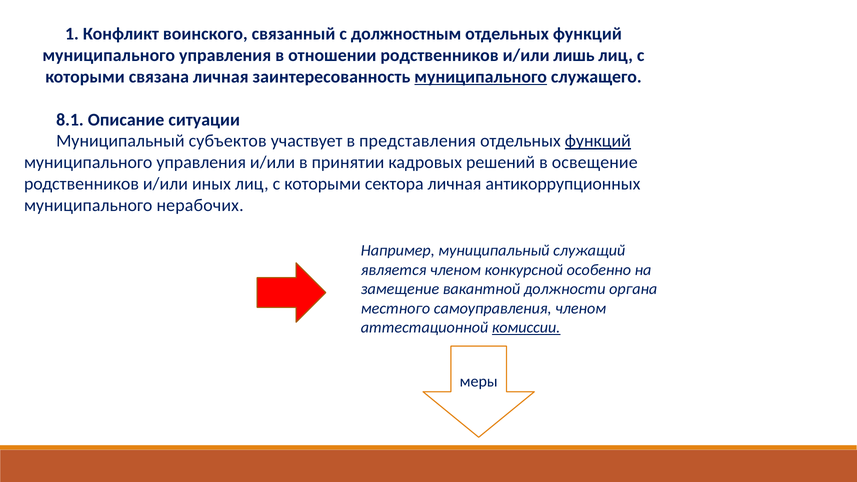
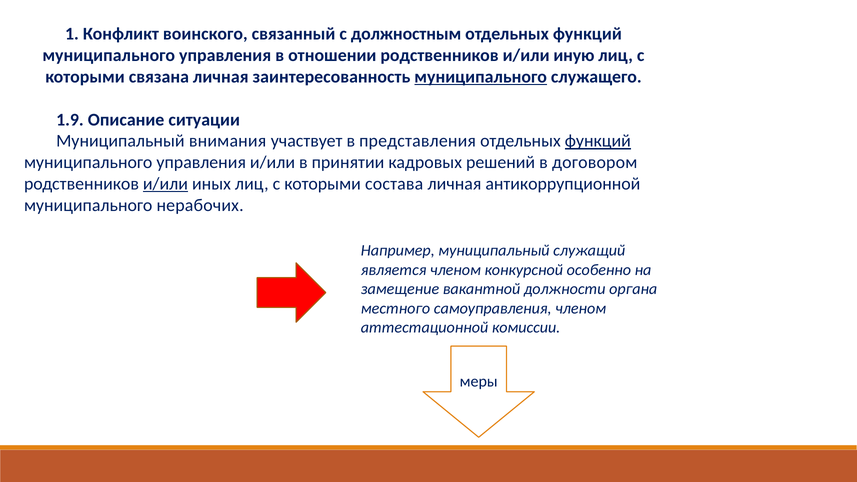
лишь: лишь -> иную (574, 55)
8.1: 8.1 -> 1.9 (70, 120)
субъектов: субъектов -> внимания (228, 141)
освещение: освещение -> договором (595, 163)
и/или underline: none -> present (165, 184)
сектора: сектора -> состава (394, 184)
антикоррупционных: антикоррупционных -> антикоррупционной (563, 184)
комиссии underline: present -> none (526, 328)
